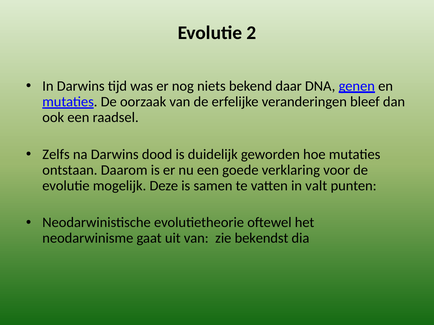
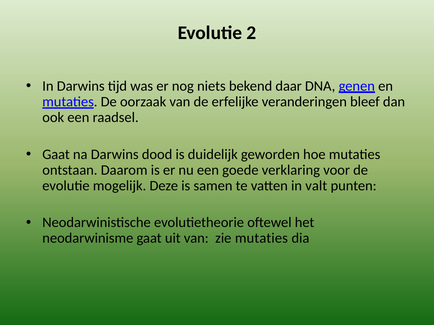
Zelfs: Zelfs -> Gaat (56, 155)
zie bekendst: bekendst -> mutaties (261, 239)
